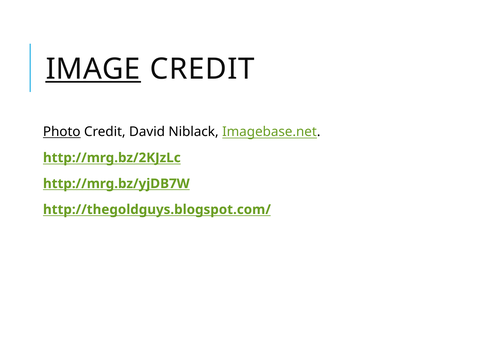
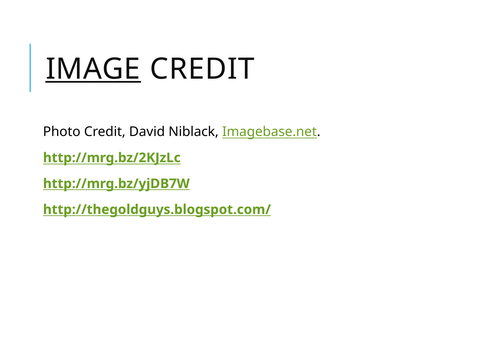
Photo underline: present -> none (62, 132)
